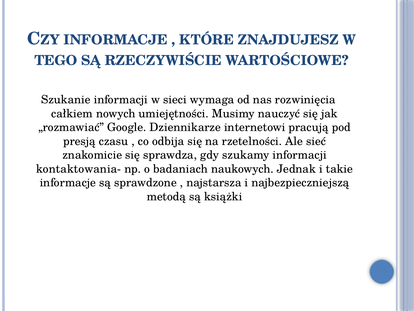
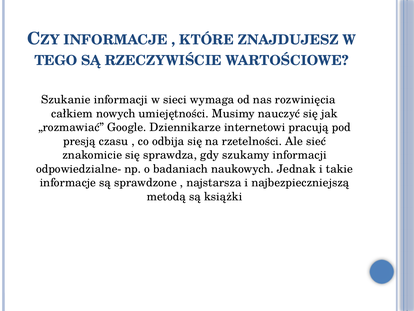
kontaktowania-: kontaktowania- -> odpowiedzialne- (79, 169)
